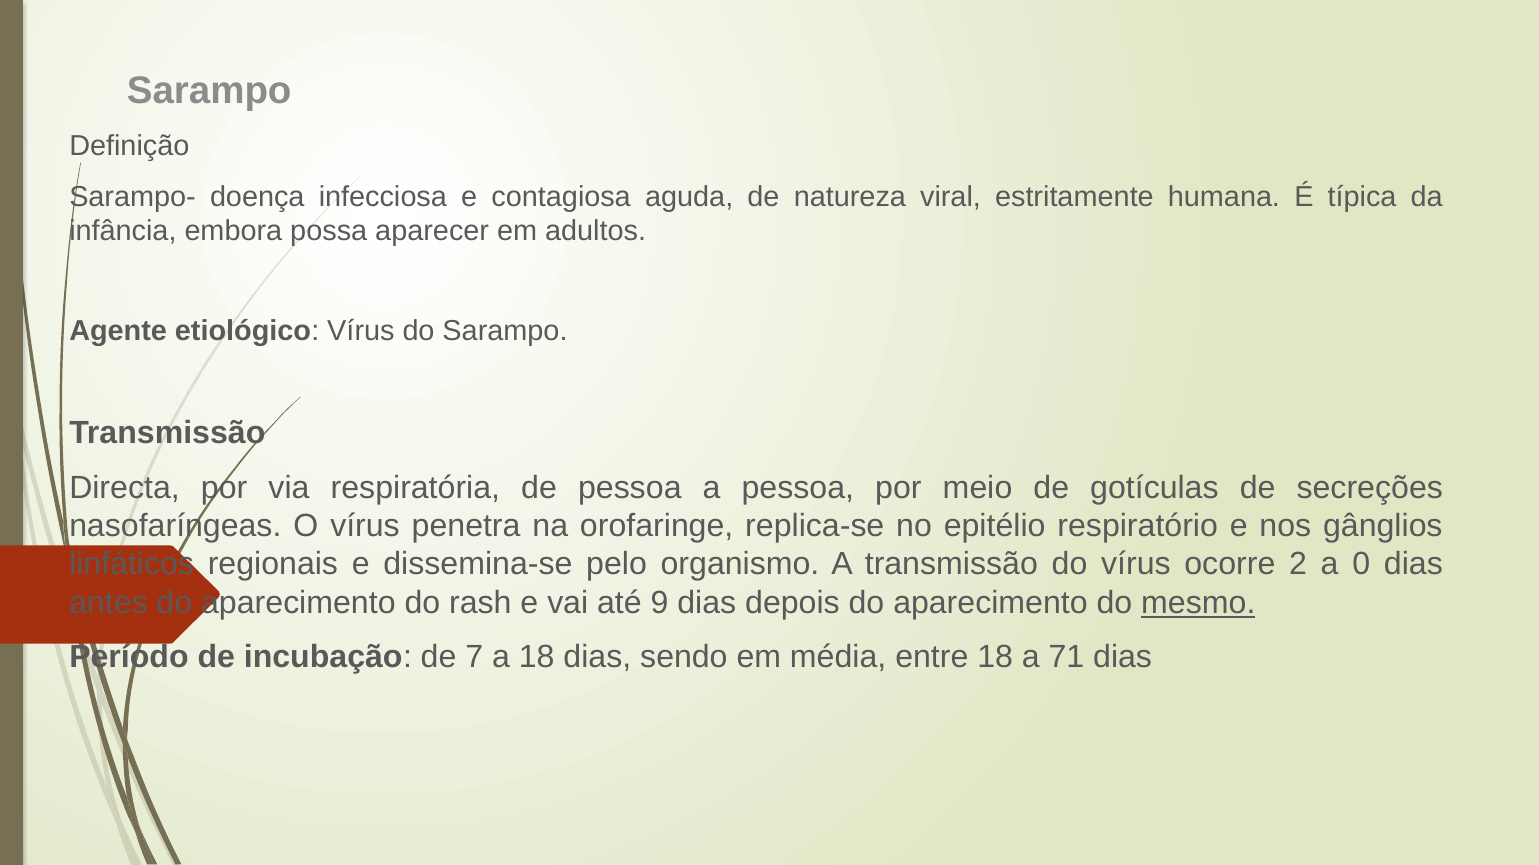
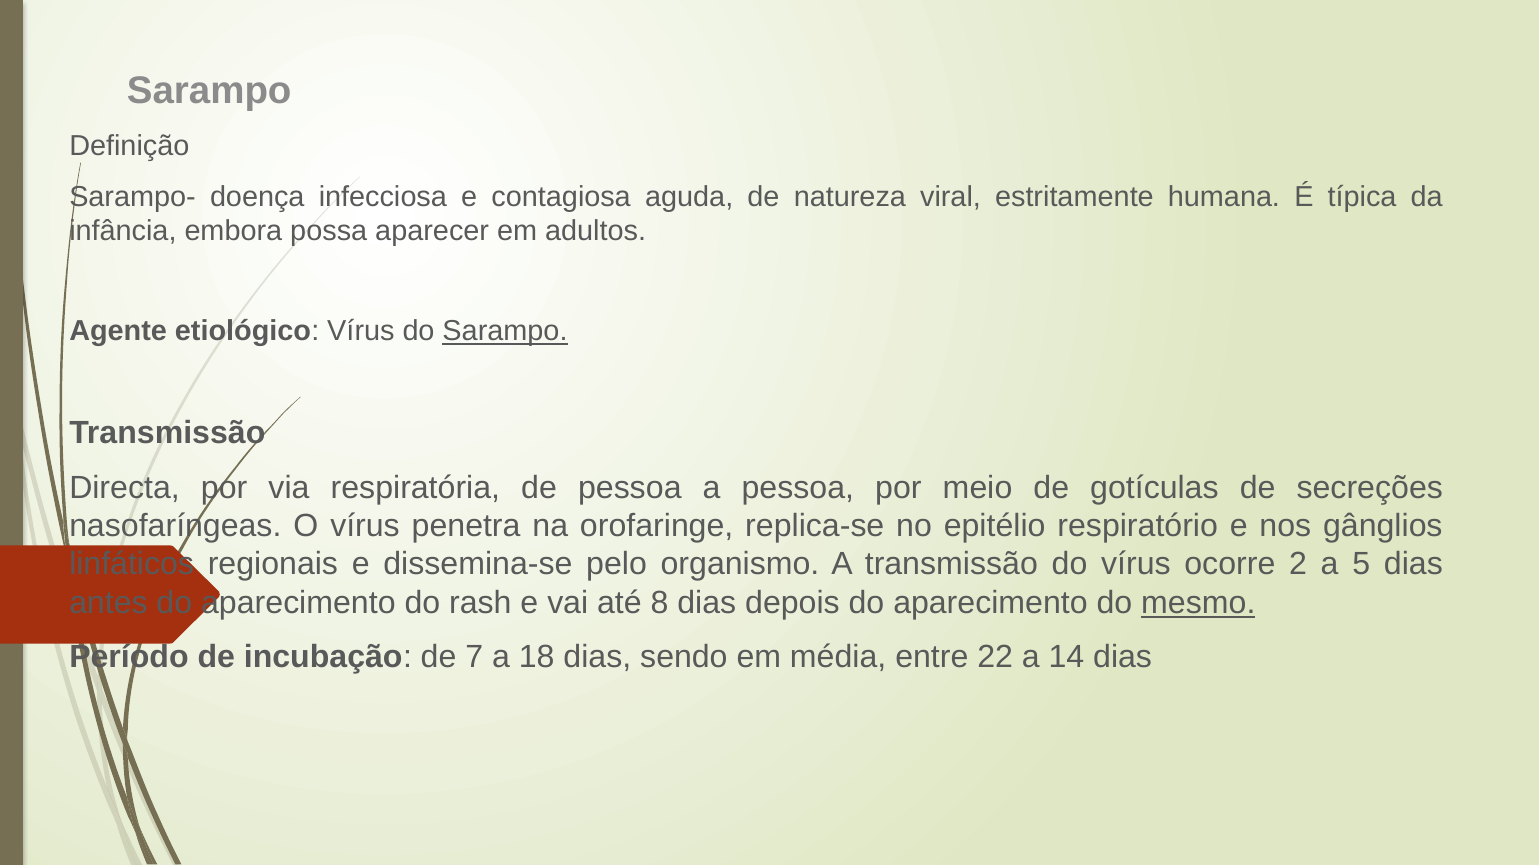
Sarampo underline: none -> present (505, 332)
0: 0 -> 5 (1361, 565)
9: 9 -> 8 (660, 603)
entre 18: 18 -> 22 (995, 658)
71: 71 -> 14 (1066, 658)
